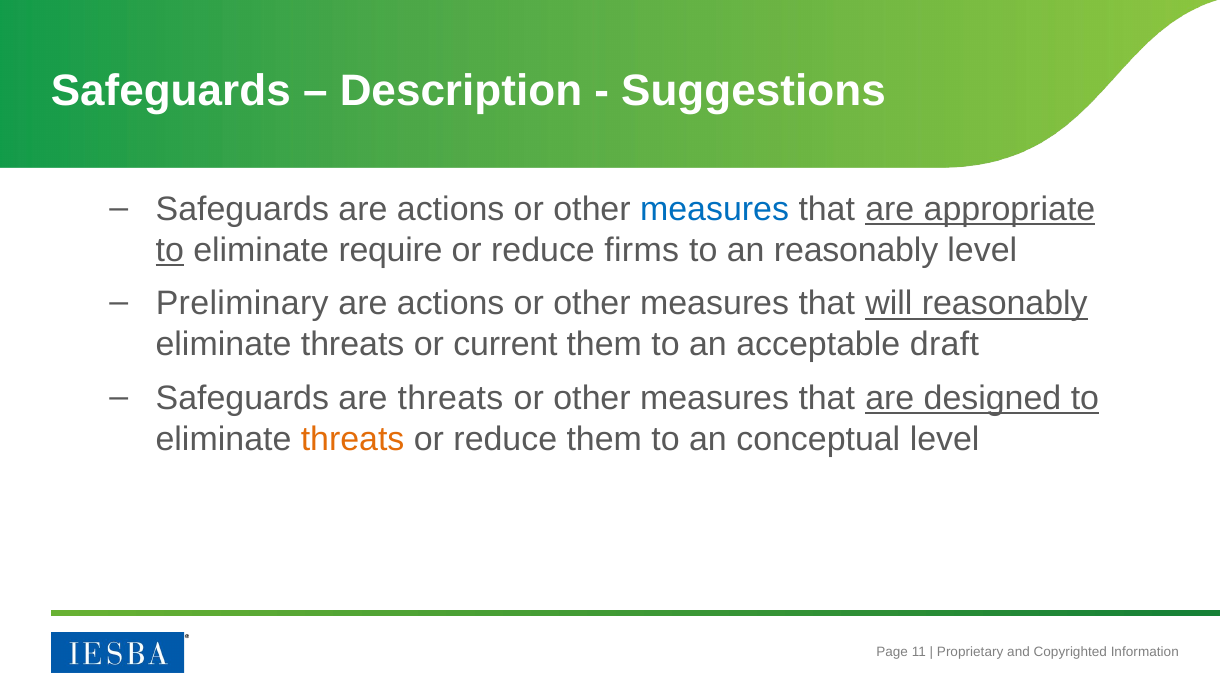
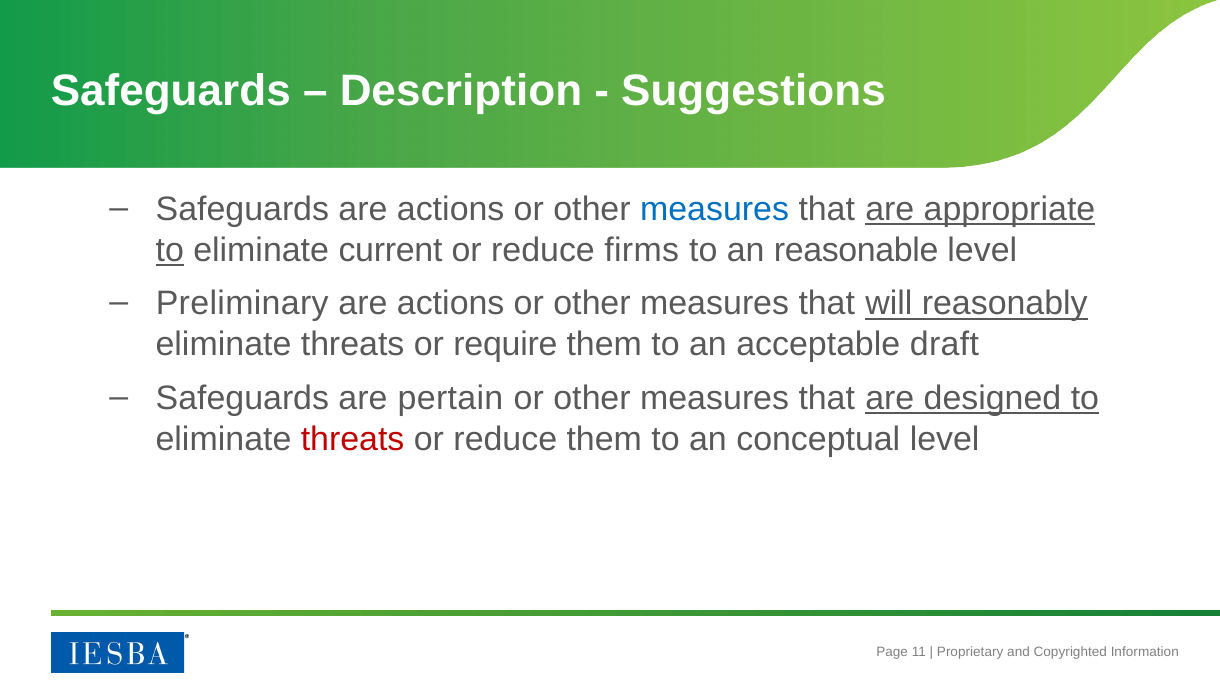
require: require -> current (390, 250)
an reasonably: reasonably -> reasonable (856, 250)
current: current -> require (505, 344)
are threats: threats -> pertain (450, 398)
threats colour: orange -> red (353, 439)
